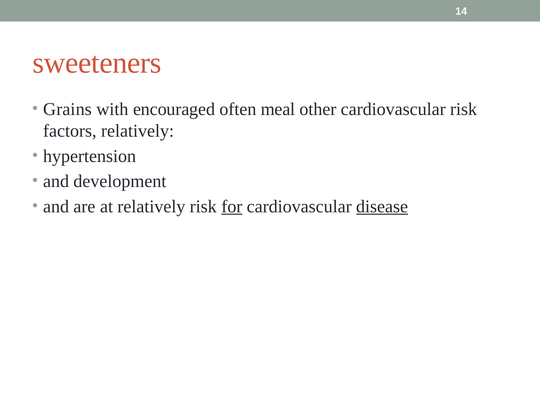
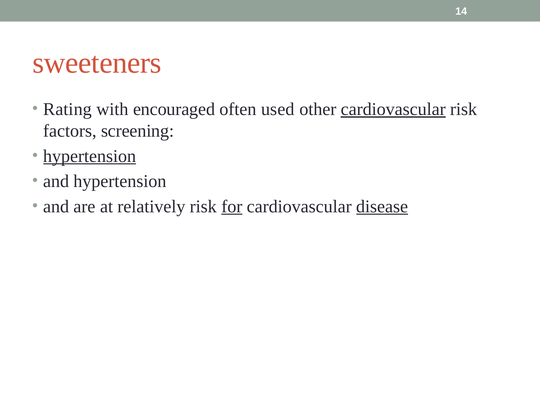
Grains: Grains -> Rating (68, 109)
meal: meal -> used (278, 109)
cardiovascular underline: none -> present (393, 109)
factors relatively: relatively -> screening (138, 131)
hypertension underline: none -> present (90, 156)
and development: development -> hypertension (120, 181)
